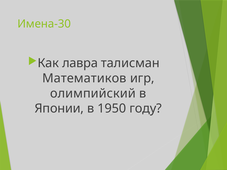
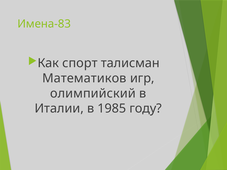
Имена-30: Имена-30 -> Имена-83 (44, 24)
лавра: лавра -> спорт (80, 63)
Японии: Японии -> Италии (59, 109)
1950: 1950 -> 1985 (112, 109)
